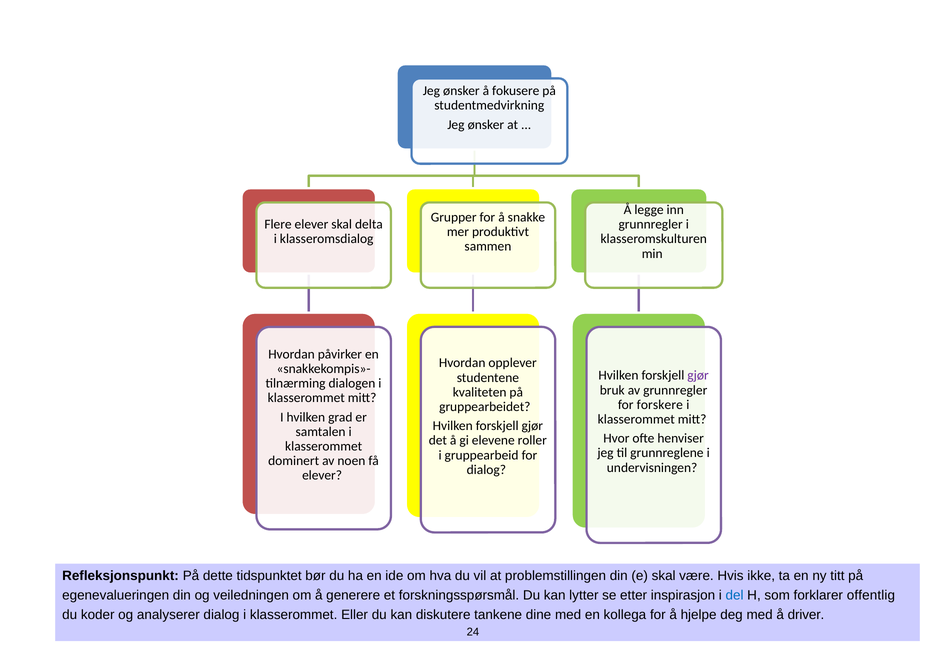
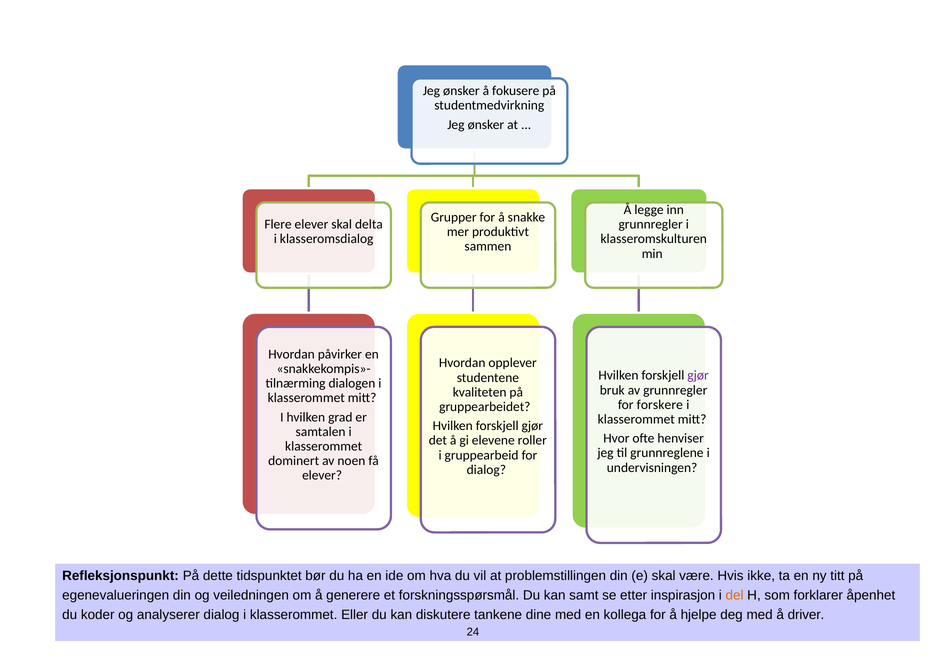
lytter: lytter -> samt (584, 595)
del colour: blue -> orange (735, 595)
offentlig: offentlig -> åpenhet (871, 595)
